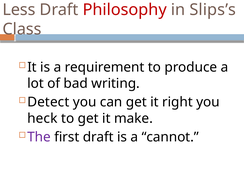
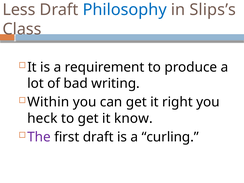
Philosophy colour: red -> blue (125, 10)
Detect: Detect -> Within (48, 102)
make: make -> know (133, 118)
cannot: cannot -> curling (170, 137)
